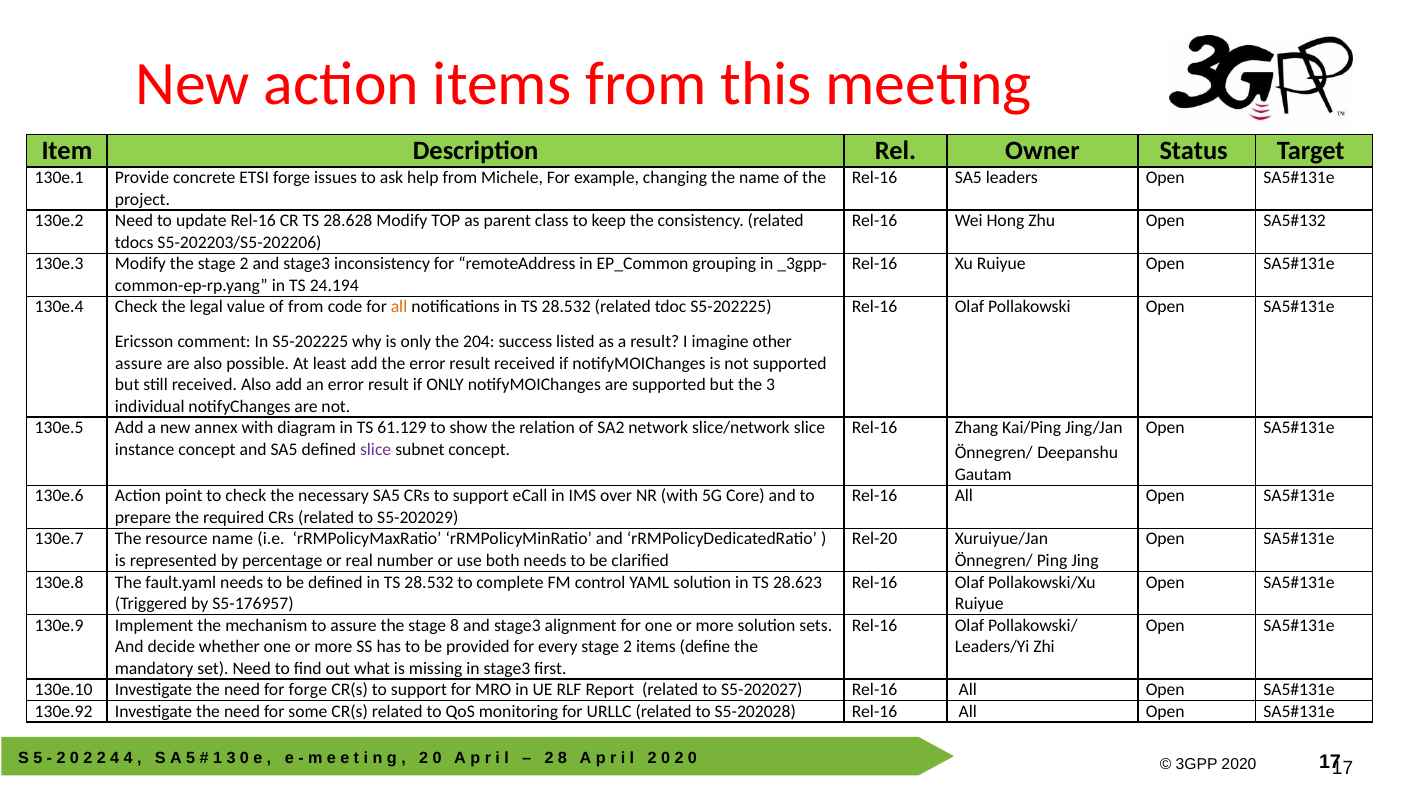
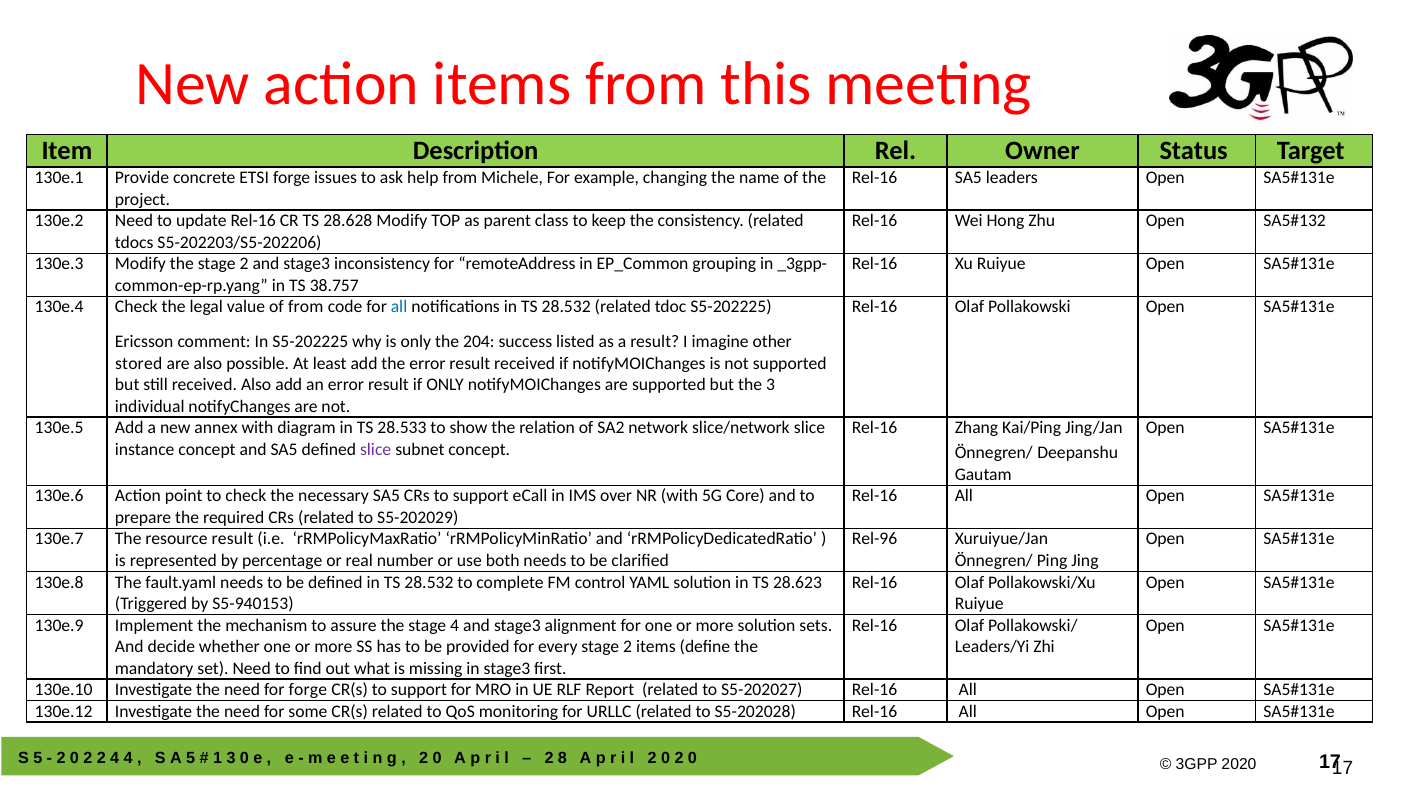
24.194: 24.194 -> 38.757 (334, 286)
all colour: orange -> blue (399, 307)
assure: assure -> stored (139, 364)
61.129: 61.129 -> 28.533 (402, 428)
resource name: name -> result (233, 539)
Rel-20: Rel-20 -> Rel-96 (875, 539)
S5-176957: S5-176957 -> S5-940153 (253, 604)
stage 8: 8 -> 4 (455, 625)
130e.92: 130e.92 -> 130e.12 (64, 712)
